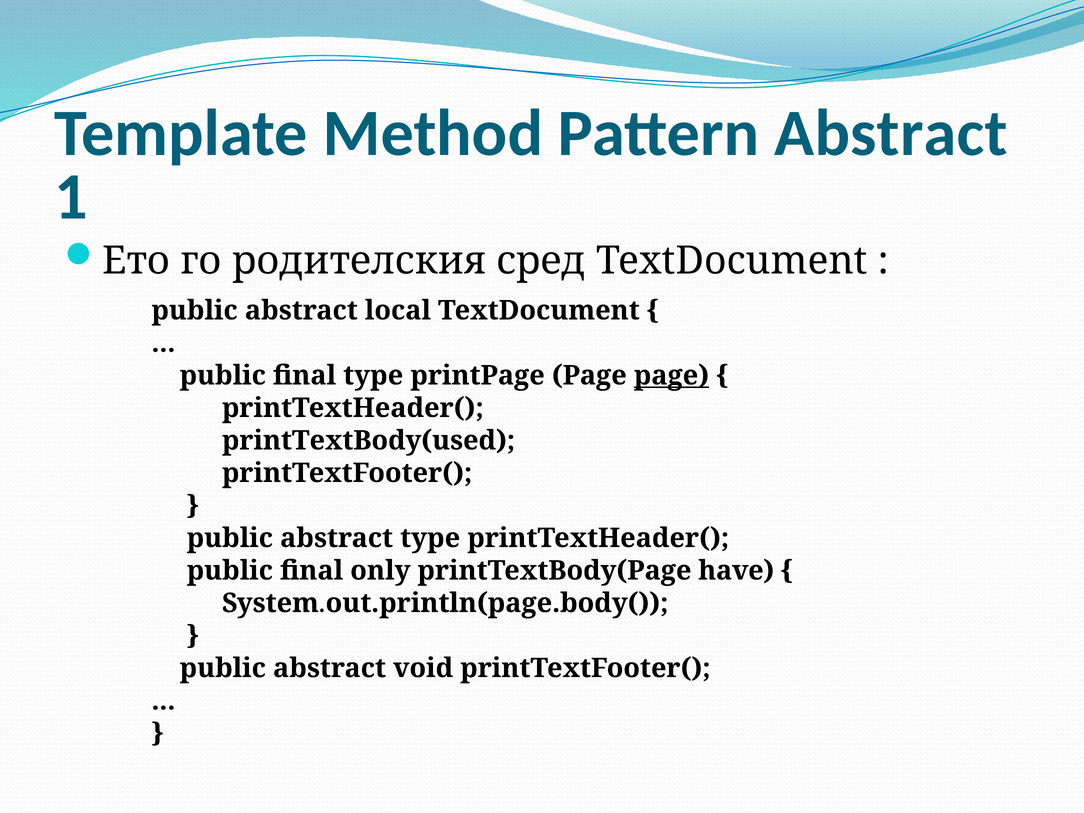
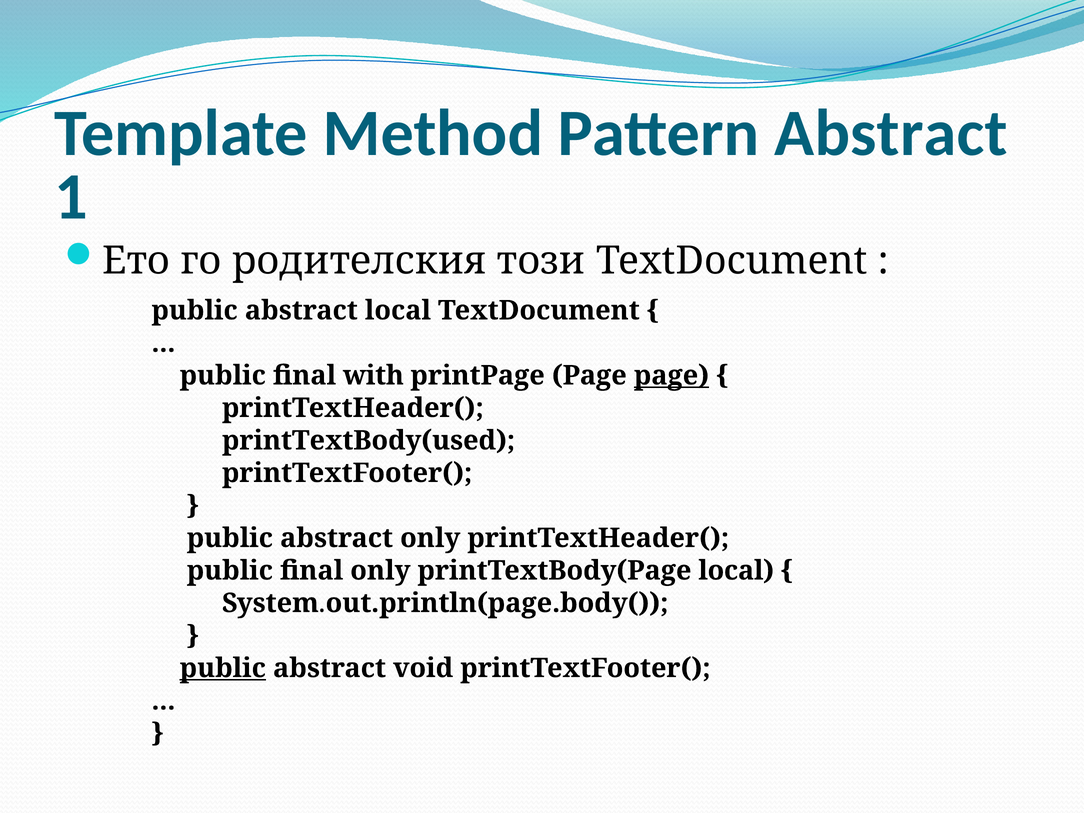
сред: сред -> този (541, 261)
final type: type -> with (373, 375)
abstract type: type -> only (430, 538)
printTextBody(Page have: have -> local (736, 571)
public underline: none -> present (223, 668)
